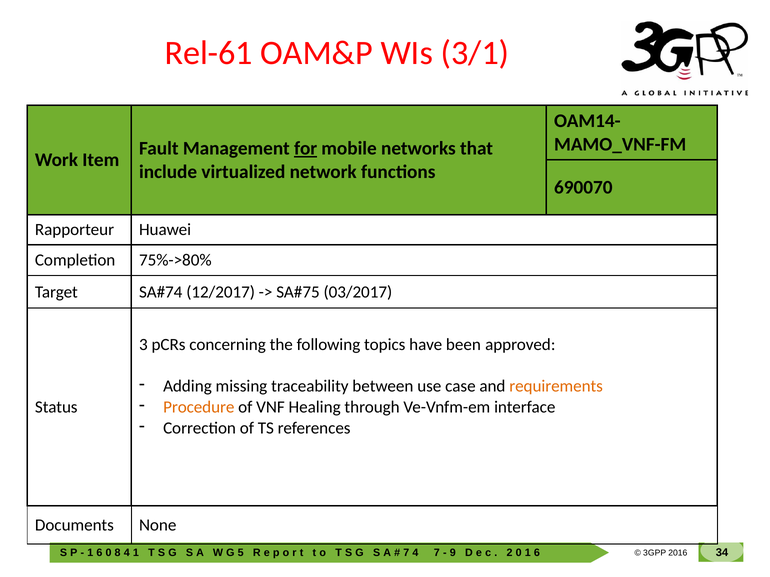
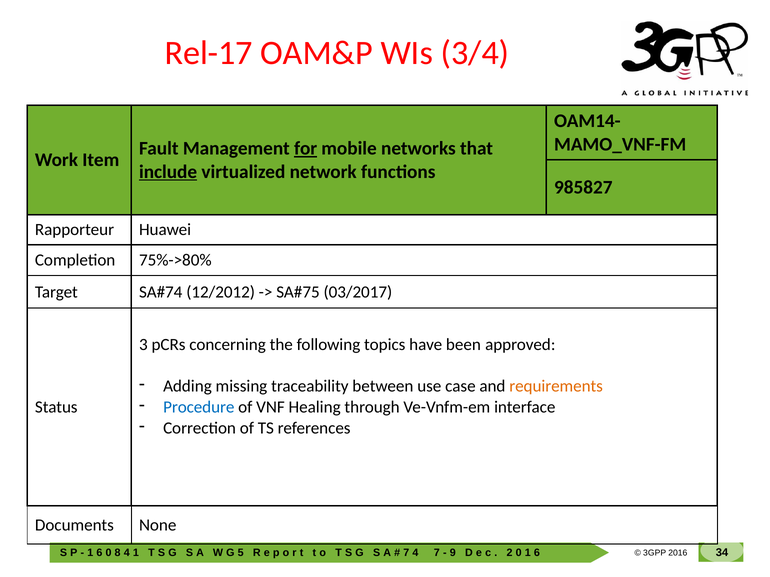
Rel-61: Rel-61 -> Rel-17 (209, 53)
3/1: 3/1 -> 3/4 (475, 53)
include underline: none -> present (168, 172)
690070: 690070 -> 985827 (583, 188)
12/2017: 12/2017 -> 12/2012 (221, 292)
Procedure colour: orange -> blue (199, 407)
